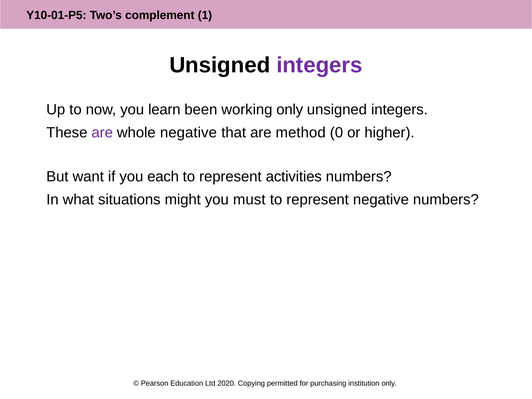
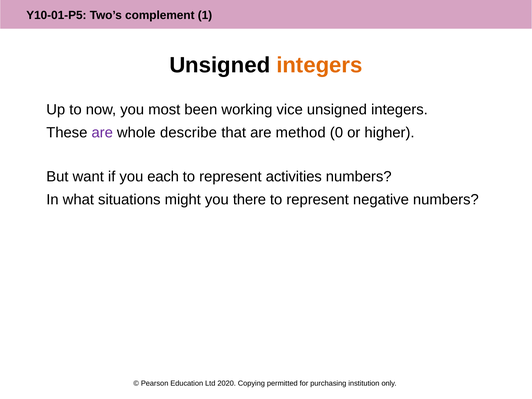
integers colour: purple -> orange (319, 65)
learn: learn -> most (164, 110)
working only: only -> vice (290, 110)
whole negative: negative -> describe (188, 133)
must: must -> there (249, 200)
